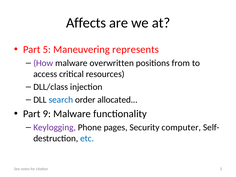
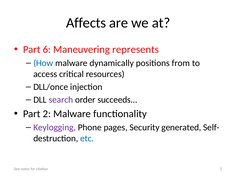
5: 5 -> 6 (47, 50)
How colour: purple -> blue (43, 63)
overwritten: overwritten -> dynamically (112, 63)
DLL/class: DLL/class -> DLL/once (51, 87)
search colour: blue -> purple (61, 100)
allocated: allocated -> succeeds (117, 100)
9: 9 -> 2 (47, 114)
computer: computer -> generated (181, 127)
